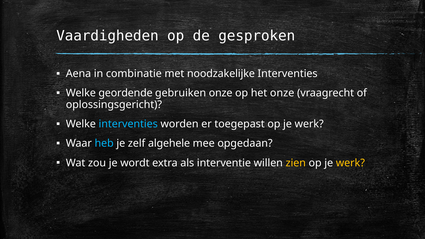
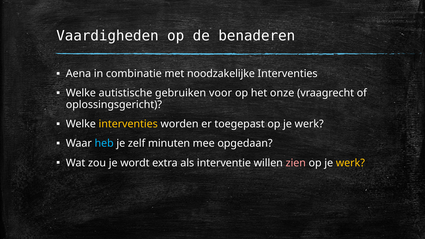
gesproken: gesproken -> benaderen (257, 36)
geordende: geordende -> autistische (125, 93)
gebruiken onze: onze -> voor (221, 93)
interventies colour: light blue -> yellow (128, 124)
algehele: algehele -> minuten (169, 144)
zien colour: yellow -> pink (296, 163)
